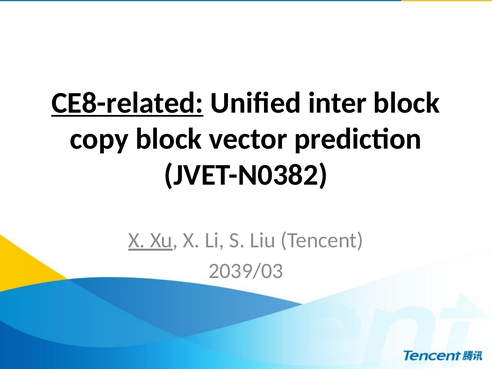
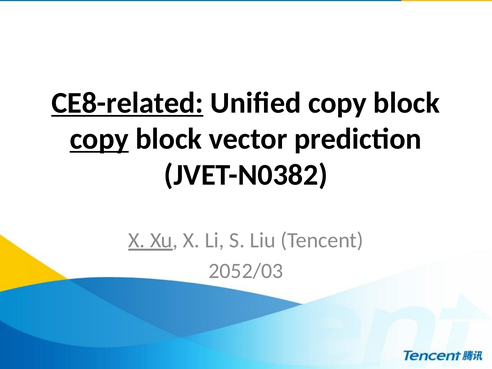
Unified inter: inter -> copy (337, 103)
copy underline: none -> present (99, 139)
2039/03: 2039/03 -> 2052/03 (246, 271)
